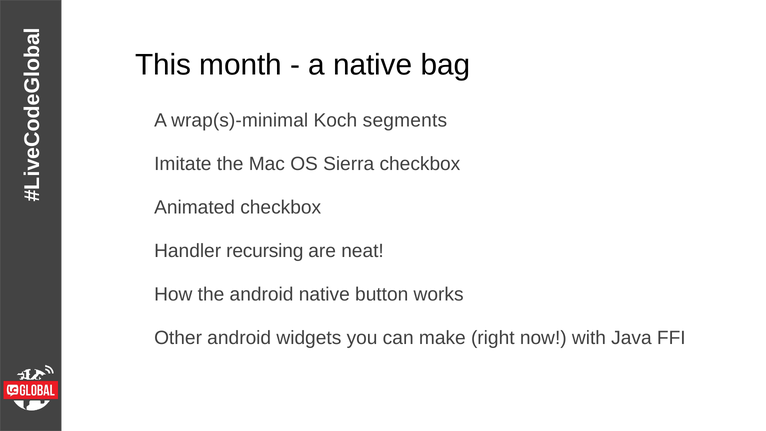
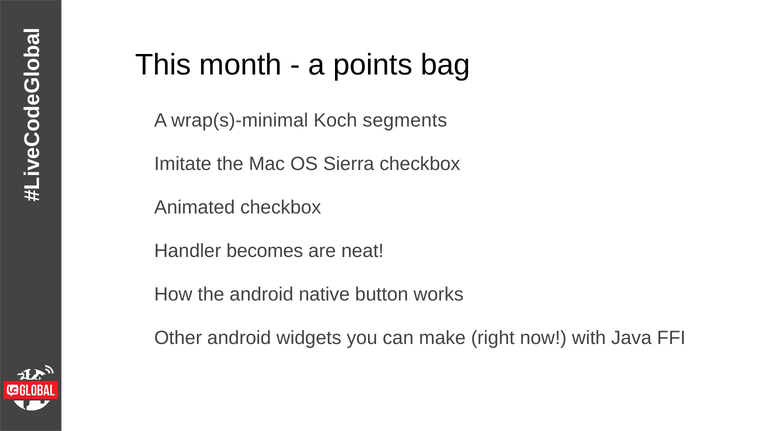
a native: native -> points (373, 65)
recursing: recursing -> becomes (265, 251)
